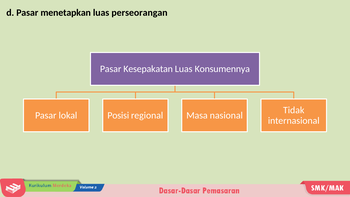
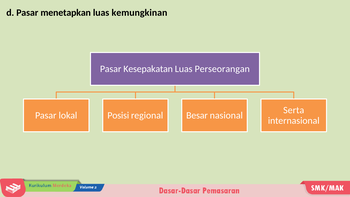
perseorangan: perseorangan -> kemungkinan (139, 13)
Konsumennya: Konsumennya -> Perseorangan (222, 69)
Tidak: Tidak -> Serta (294, 110)
Masa: Masa -> Besar (197, 115)
